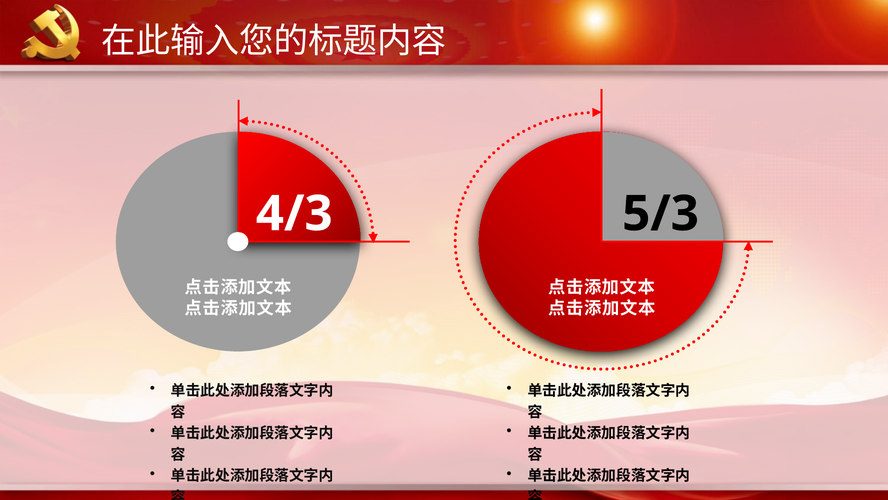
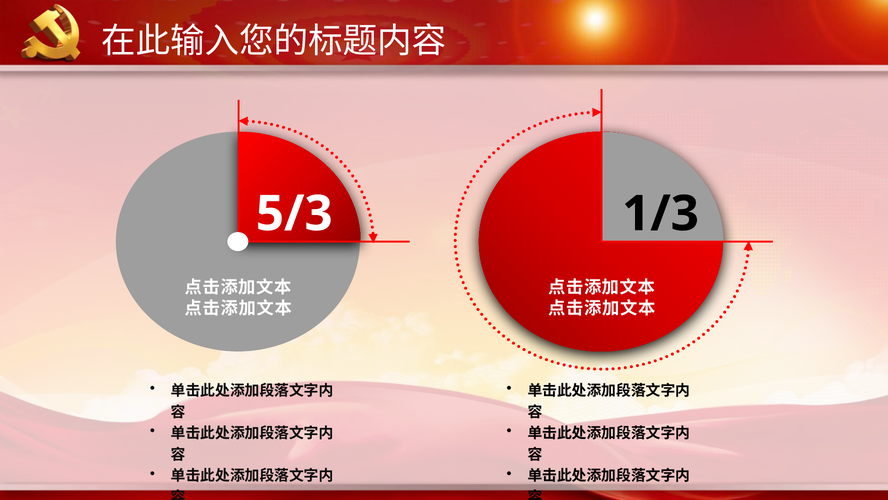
4/3: 4/3 -> 5/3 (294, 214)
5/3: 5/3 -> 1/3 (661, 214)
